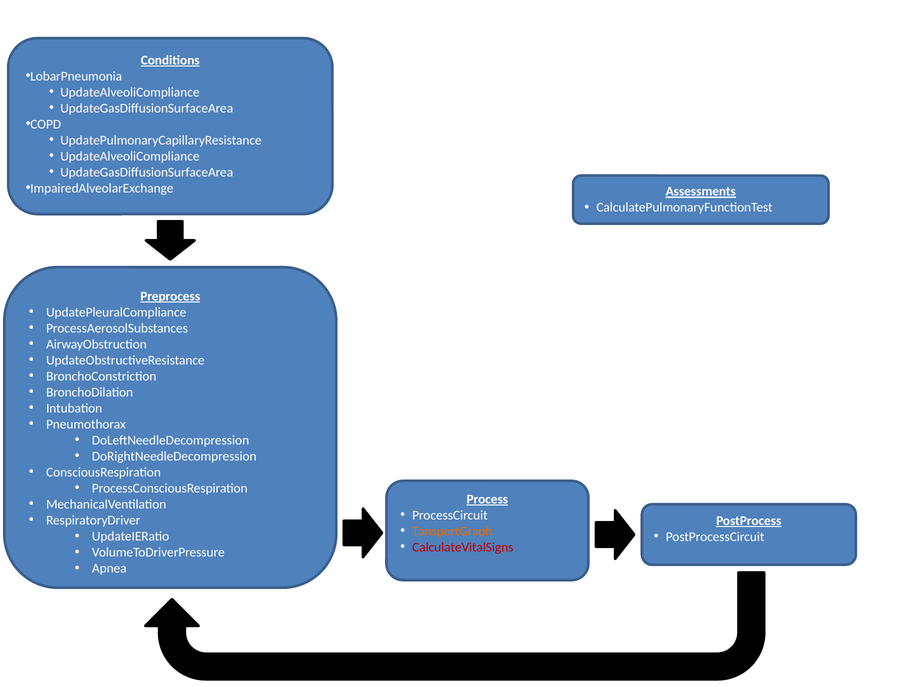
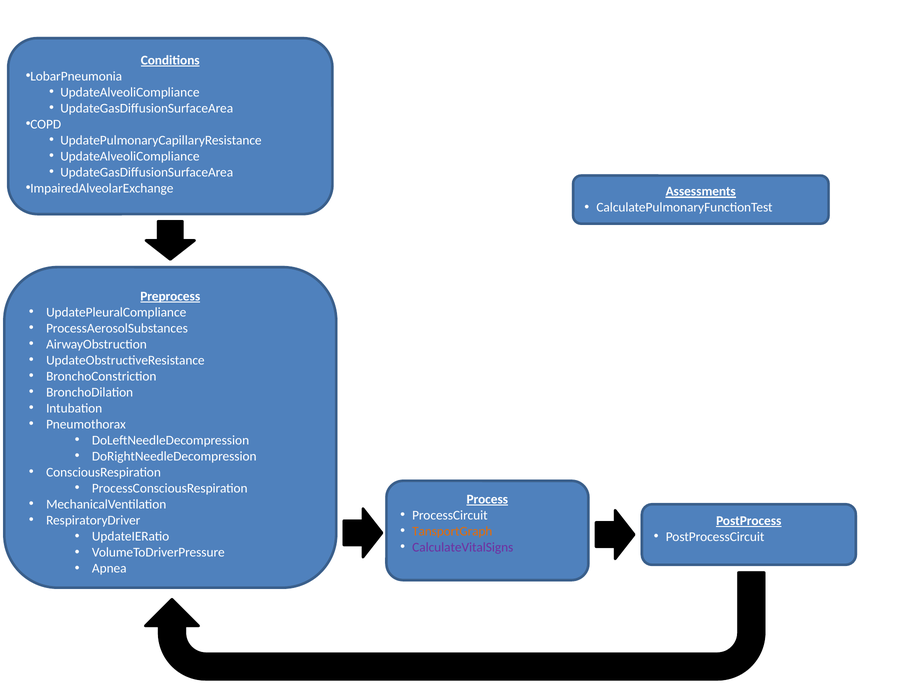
CalculateVitalSigns colour: red -> purple (463, 548)
